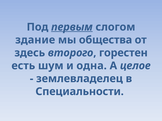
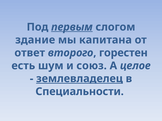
общества: общества -> капитана (105, 40)
здесь: здесь -> ответ (30, 53)
одна: одна -> союз (92, 66)
землевладелец underline: none -> present (79, 79)
